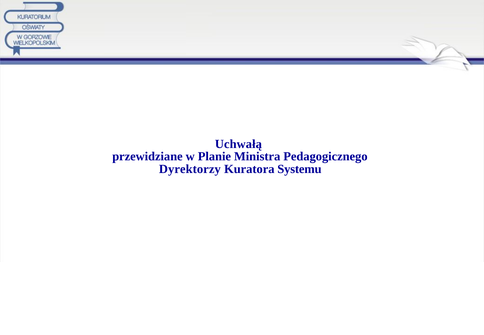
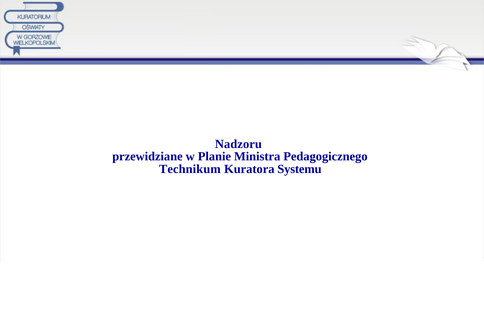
Uchwałą: Uchwałą -> Nadzoru (238, 144)
Dyrektorzy: Dyrektorzy -> Technikum (190, 169)
